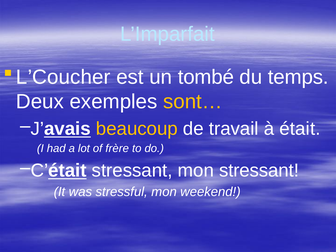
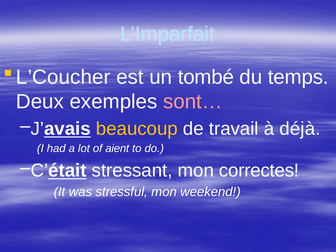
sont… colour: yellow -> pink (193, 102)
était: était -> déjà (300, 129)
frère: frère -> aient (117, 148)
mon stressant: stressant -> correctes (259, 171)
